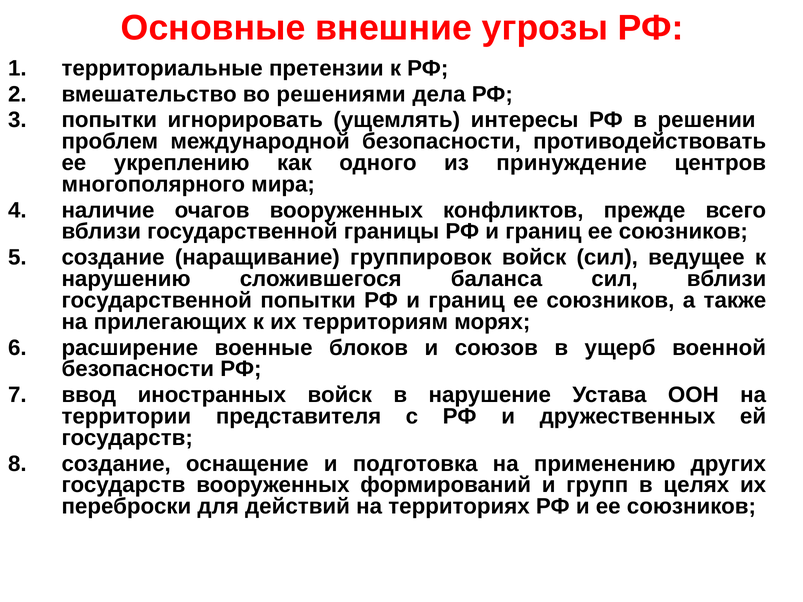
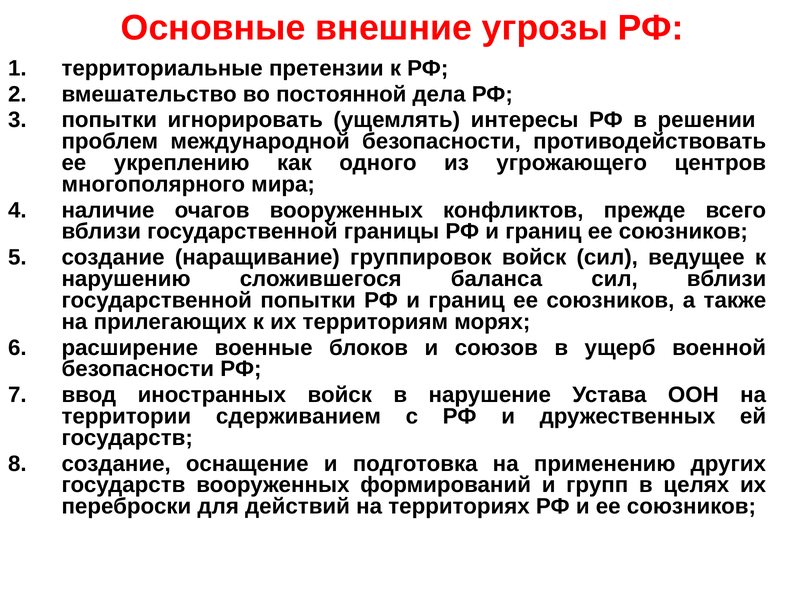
решениями: решениями -> постоянной (341, 94)
принуждение: принуждение -> угрожающего (572, 163)
представителя: представителя -> сдерживанием (298, 417)
